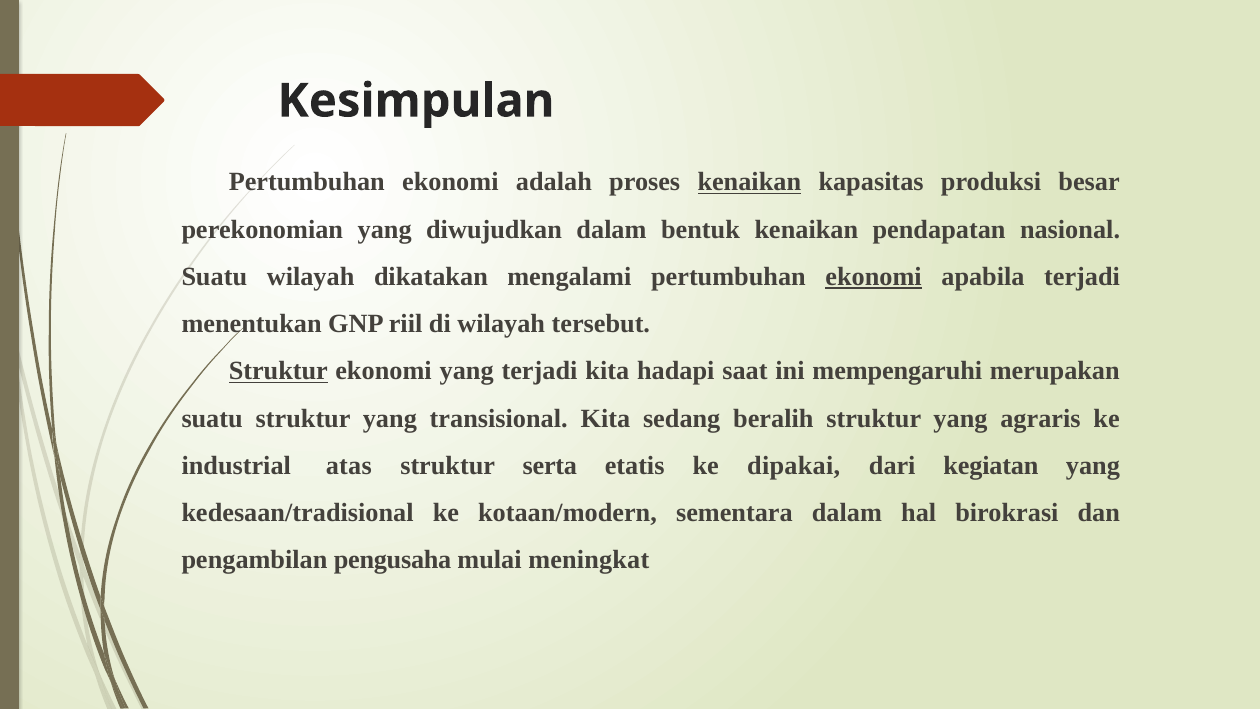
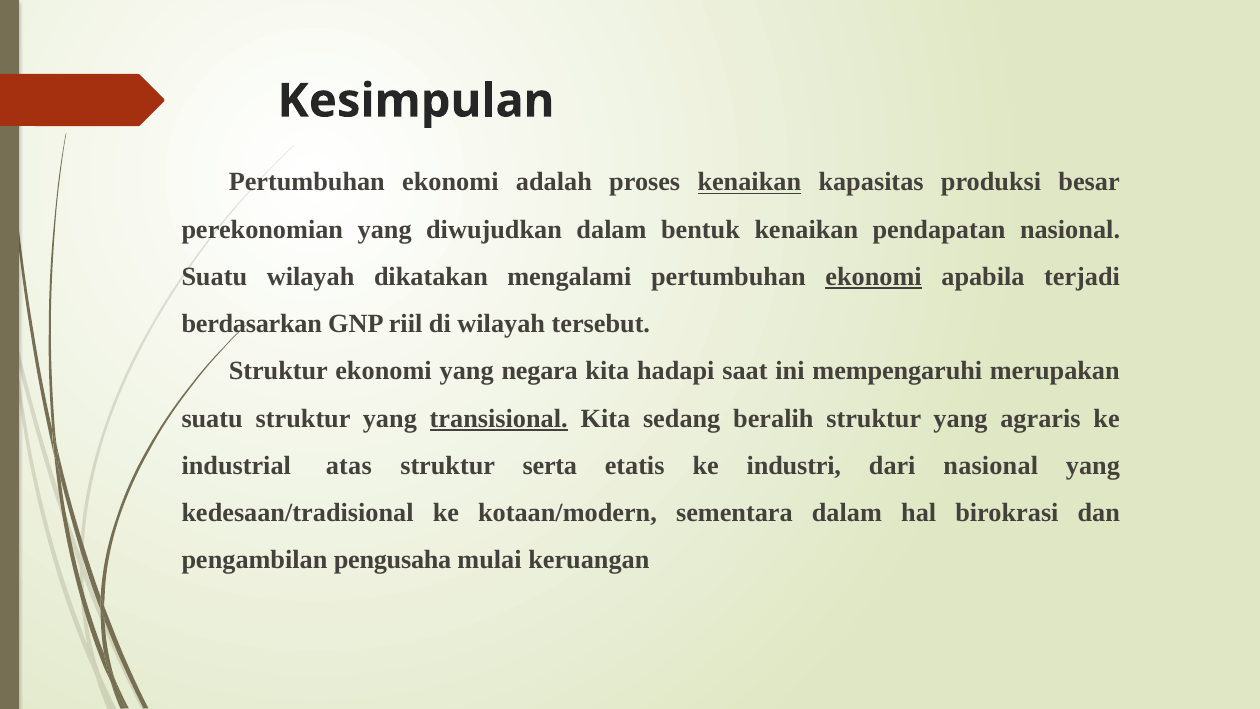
menentukan: menentukan -> berdasarkan (252, 324)
Struktur underline: present -> none (278, 371)
yang terjadi: terjadi -> negara (540, 371)
transisional underline: none -> present (499, 418)
dipakai: dipakai -> industri (794, 466)
dari kegiatan: kegiatan -> nasional (991, 466)
meningkat: meningkat -> keruangan (589, 560)
